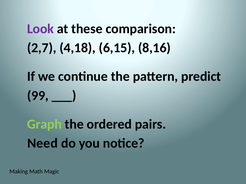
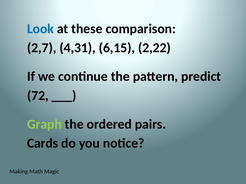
Look colour: purple -> blue (40, 29)
4,18: 4,18 -> 4,31 (78, 48)
8,16: 8,16 -> 2,22 (154, 48)
99: 99 -> 72 (38, 96)
Need: Need -> Cards (43, 144)
